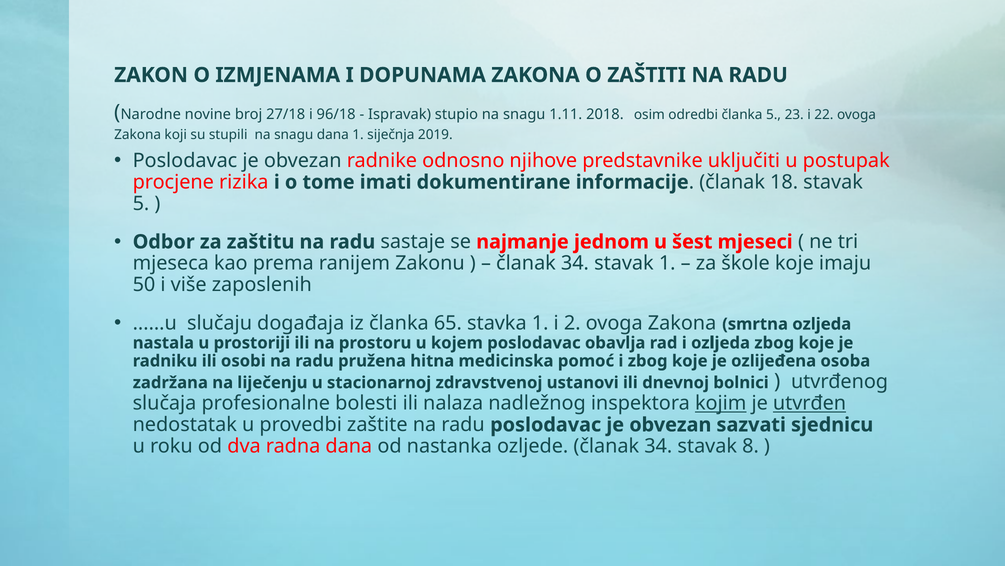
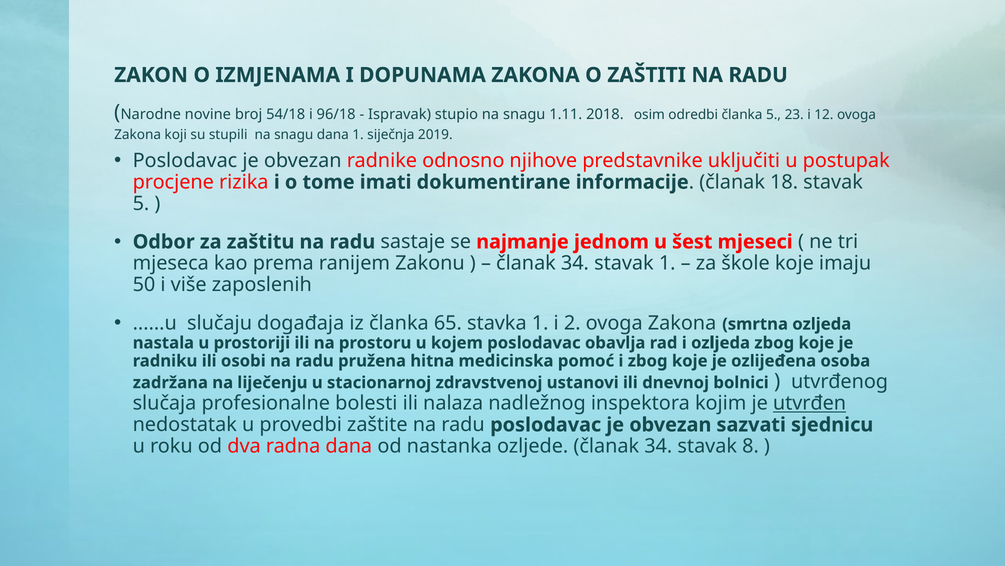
27/18: 27/18 -> 54/18 (286, 114)
22: 22 -> 12 (824, 115)
kojim underline: present -> none (721, 403)
